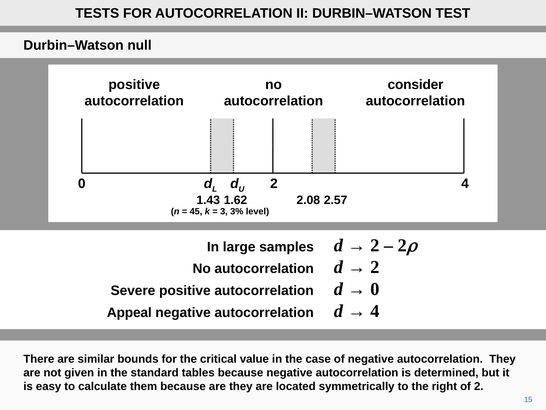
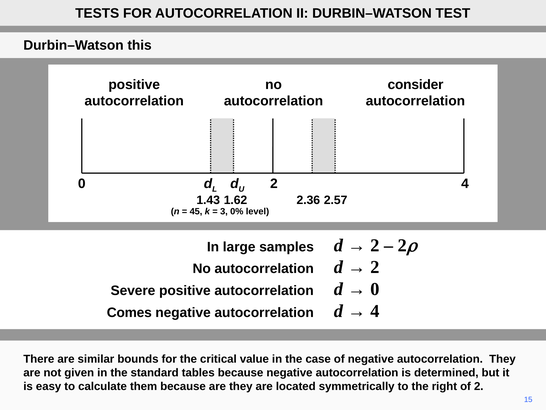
null: null -> this (140, 45)
2.08: 2.08 -> 2.36 (308, 200)
3%: 3% -> 0% (237, 211)
Appeal: Appeal -> Comes (129, 312)
